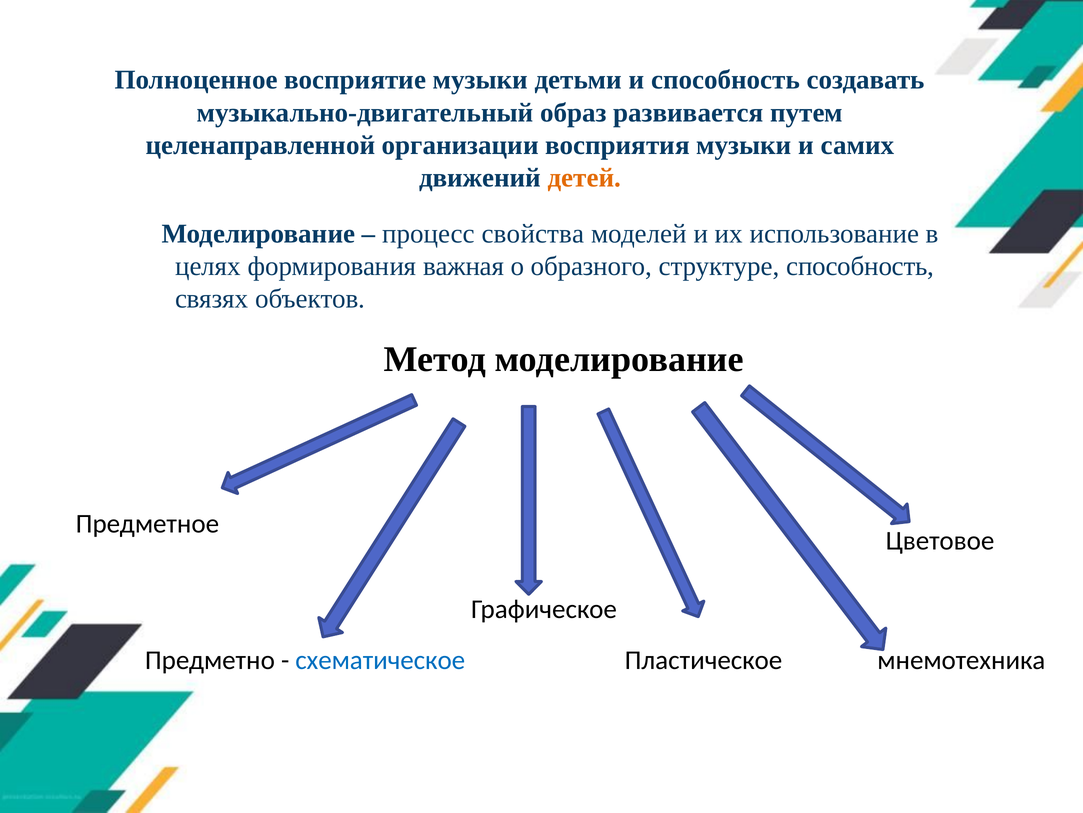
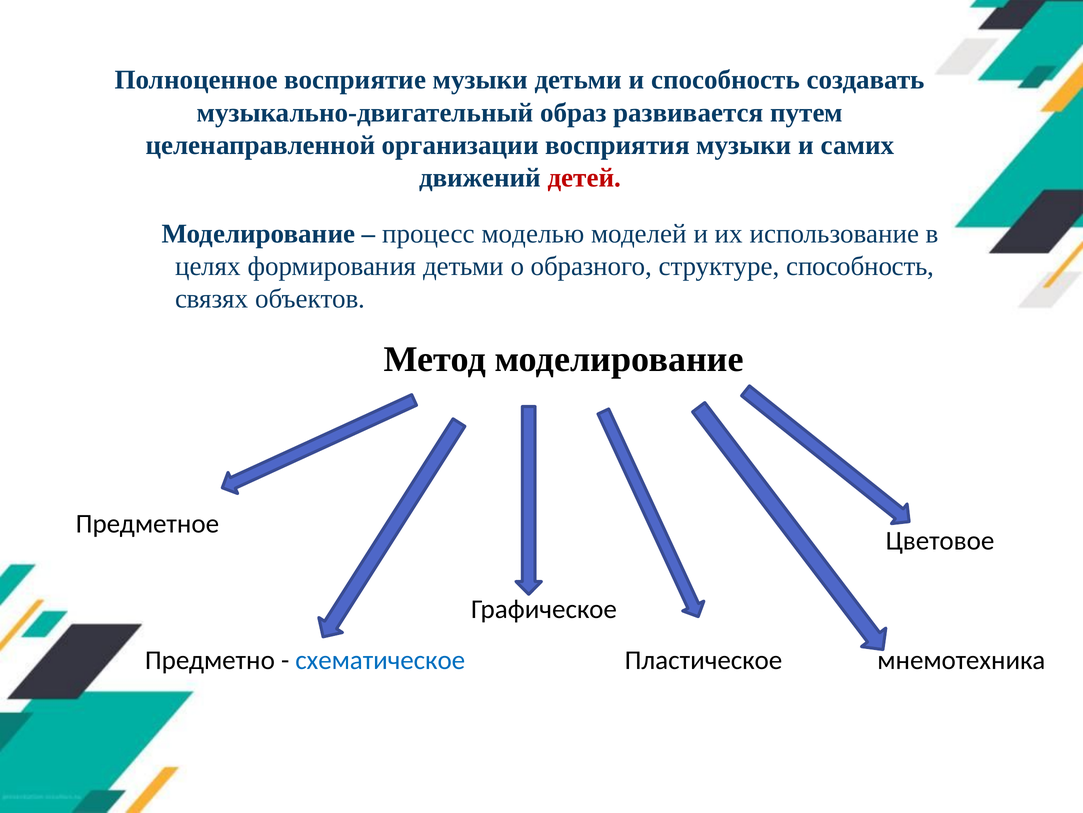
детей colour: orange -> red (584, 177)
свойства: свойства -> моделью (533, 234)
формирования важная: важная -> детьми (463, 266)
